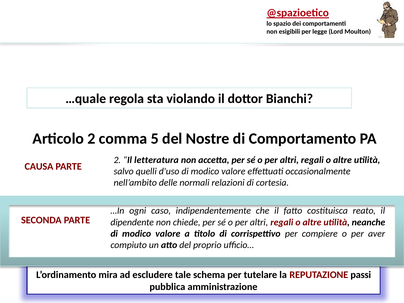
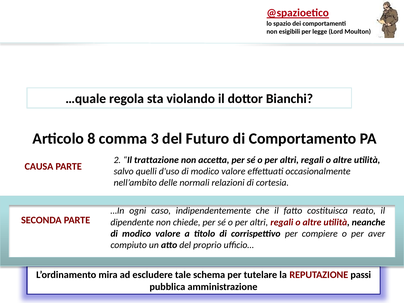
Articolo 2: 2 -> 8 (92, 139)
5: 5 -> 3 (155, 139)
Nostre: Nostre -> Futuro (208, 139)
letteratura: letteratura -> trattazione (156, 160)
